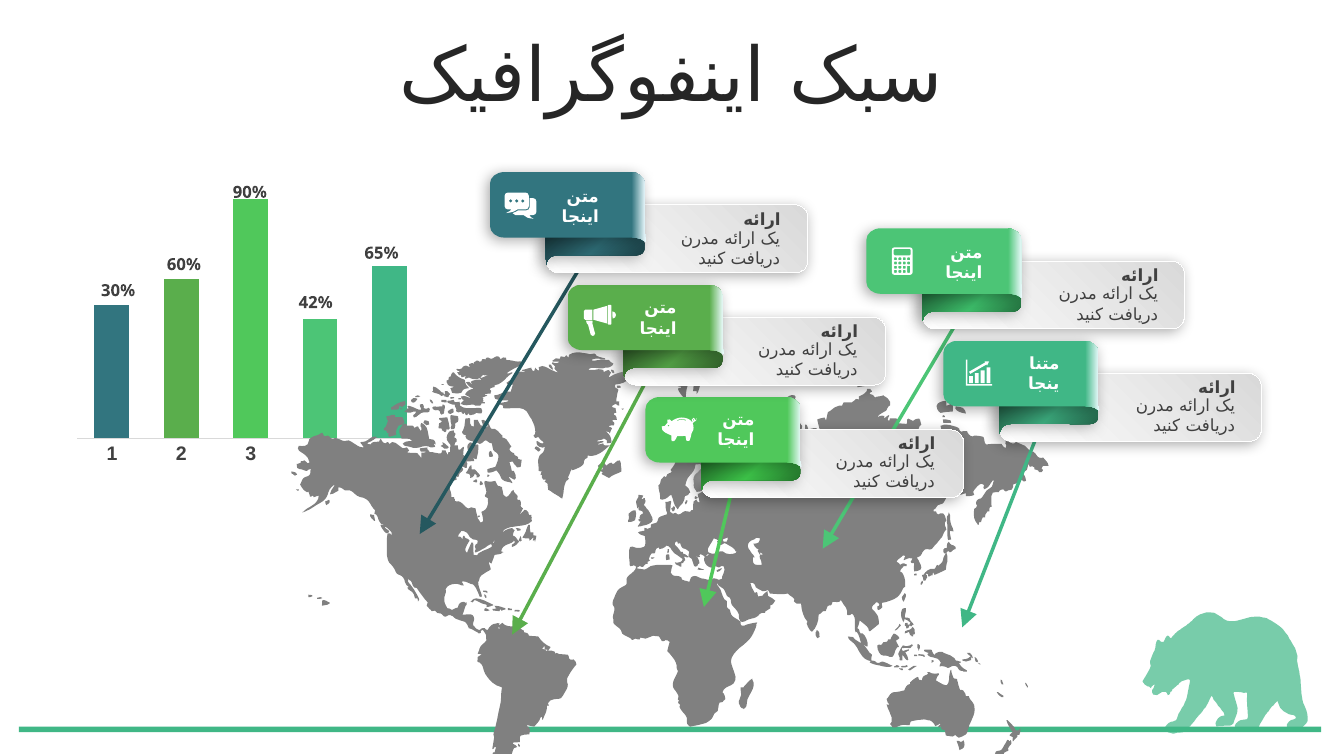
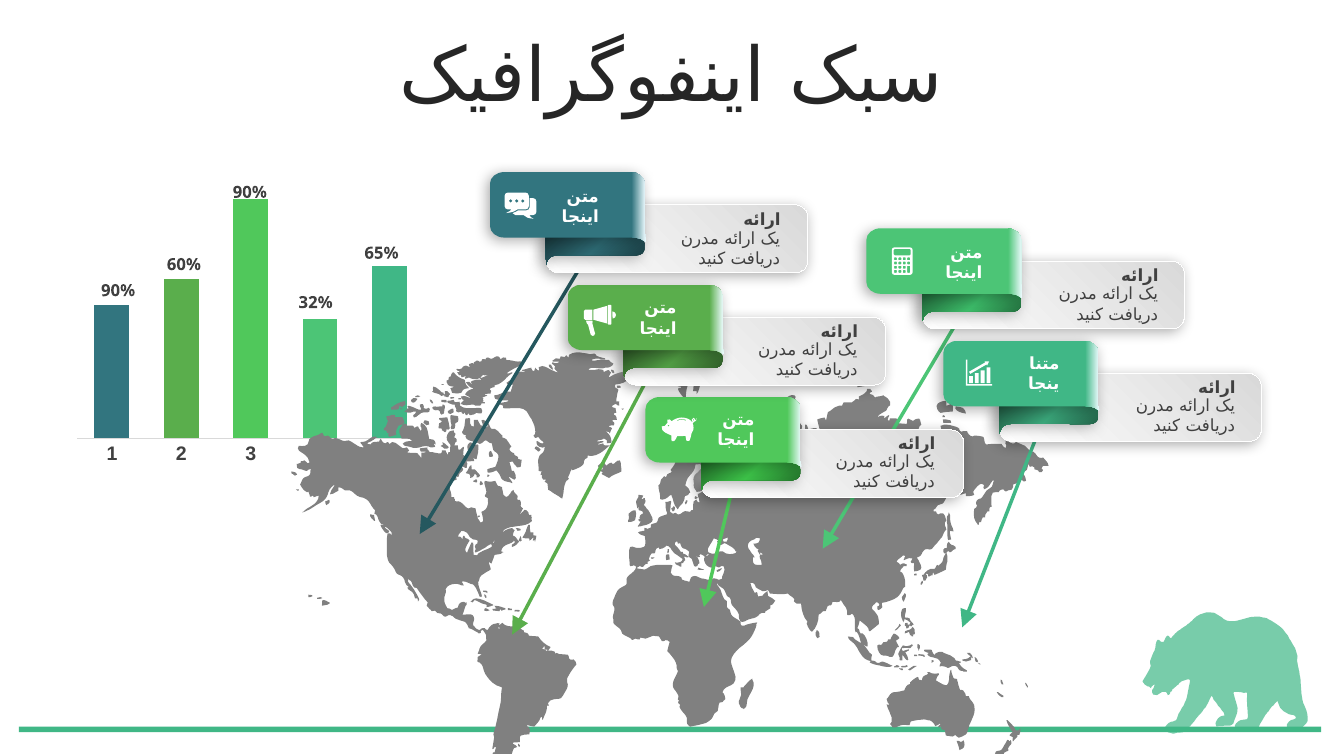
30%: 30% -> 90% (118, 291)
42%: 42% -> 32% (316, 302)
